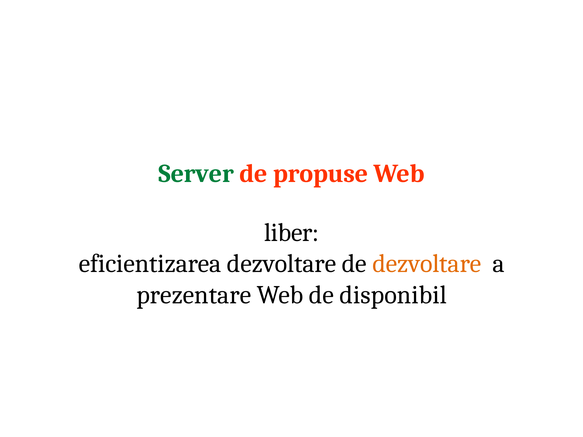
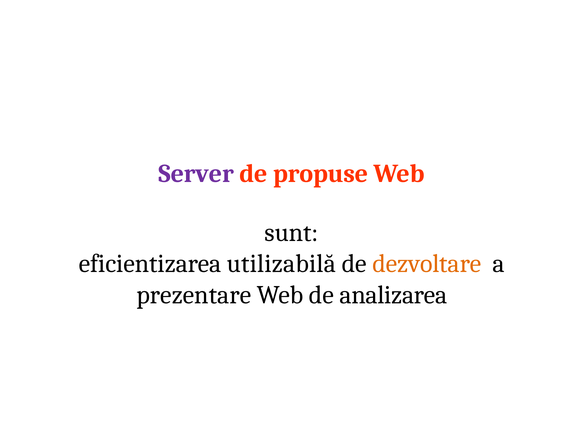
Server colour: green -> purple (196, 174)
liber: liber -> sunt (292, 233)
eficientizarea dezvoltare: dezvoltare -> utilizabilă (281, 264)
disponibil: disponibil -> analizarea (393, 295)
